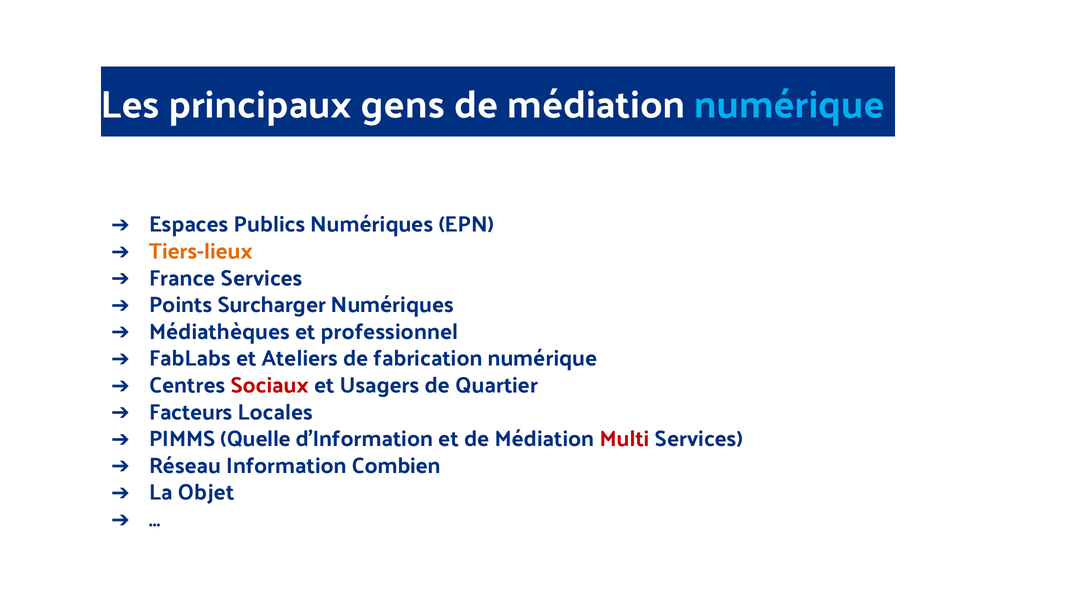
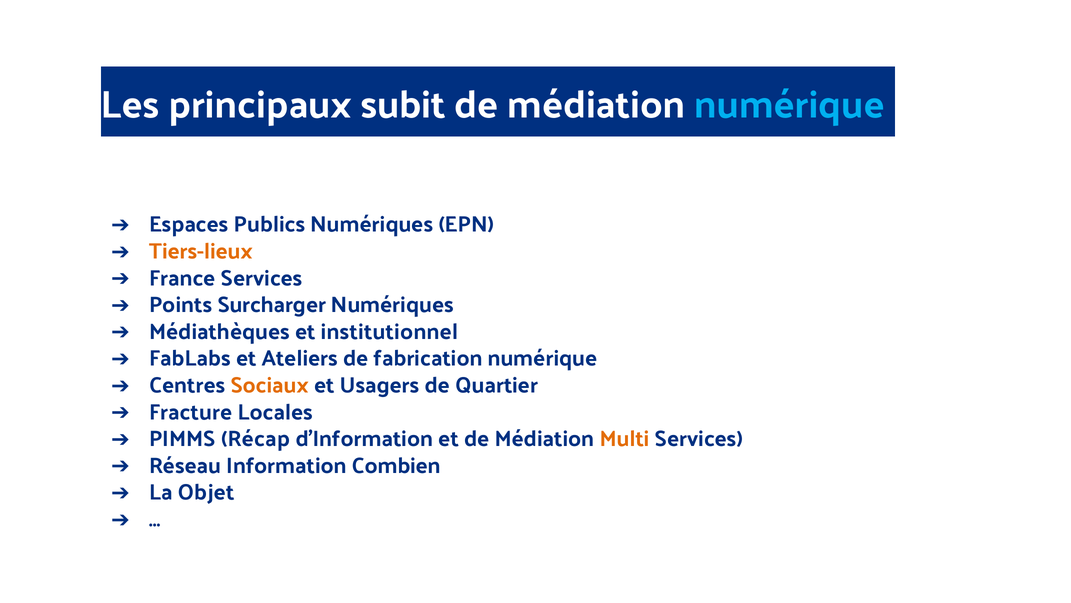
gens: gens -> subit (403, 105)
professionnel: professionnel -> institutionnel (389, 332)
Sociaux colour: red -> orange (270, 385)
Facteurs: Facteurs -> Fracture (191, 412)
Quelle: Quelle -> Récap (256, 439)
Multi colour: red -> orange (625, 439)
